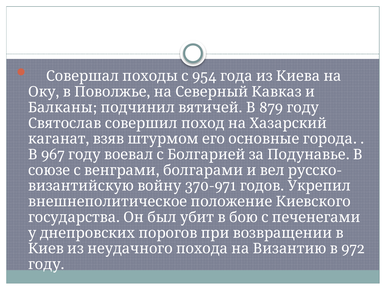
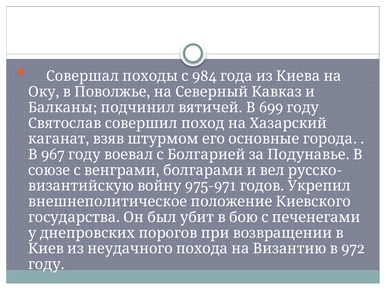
954: 954 -> 984 (204, 76)
879: 879 -> 699 (271, 107)
370-971: 370-971 -> 975-971 (210, 186)
